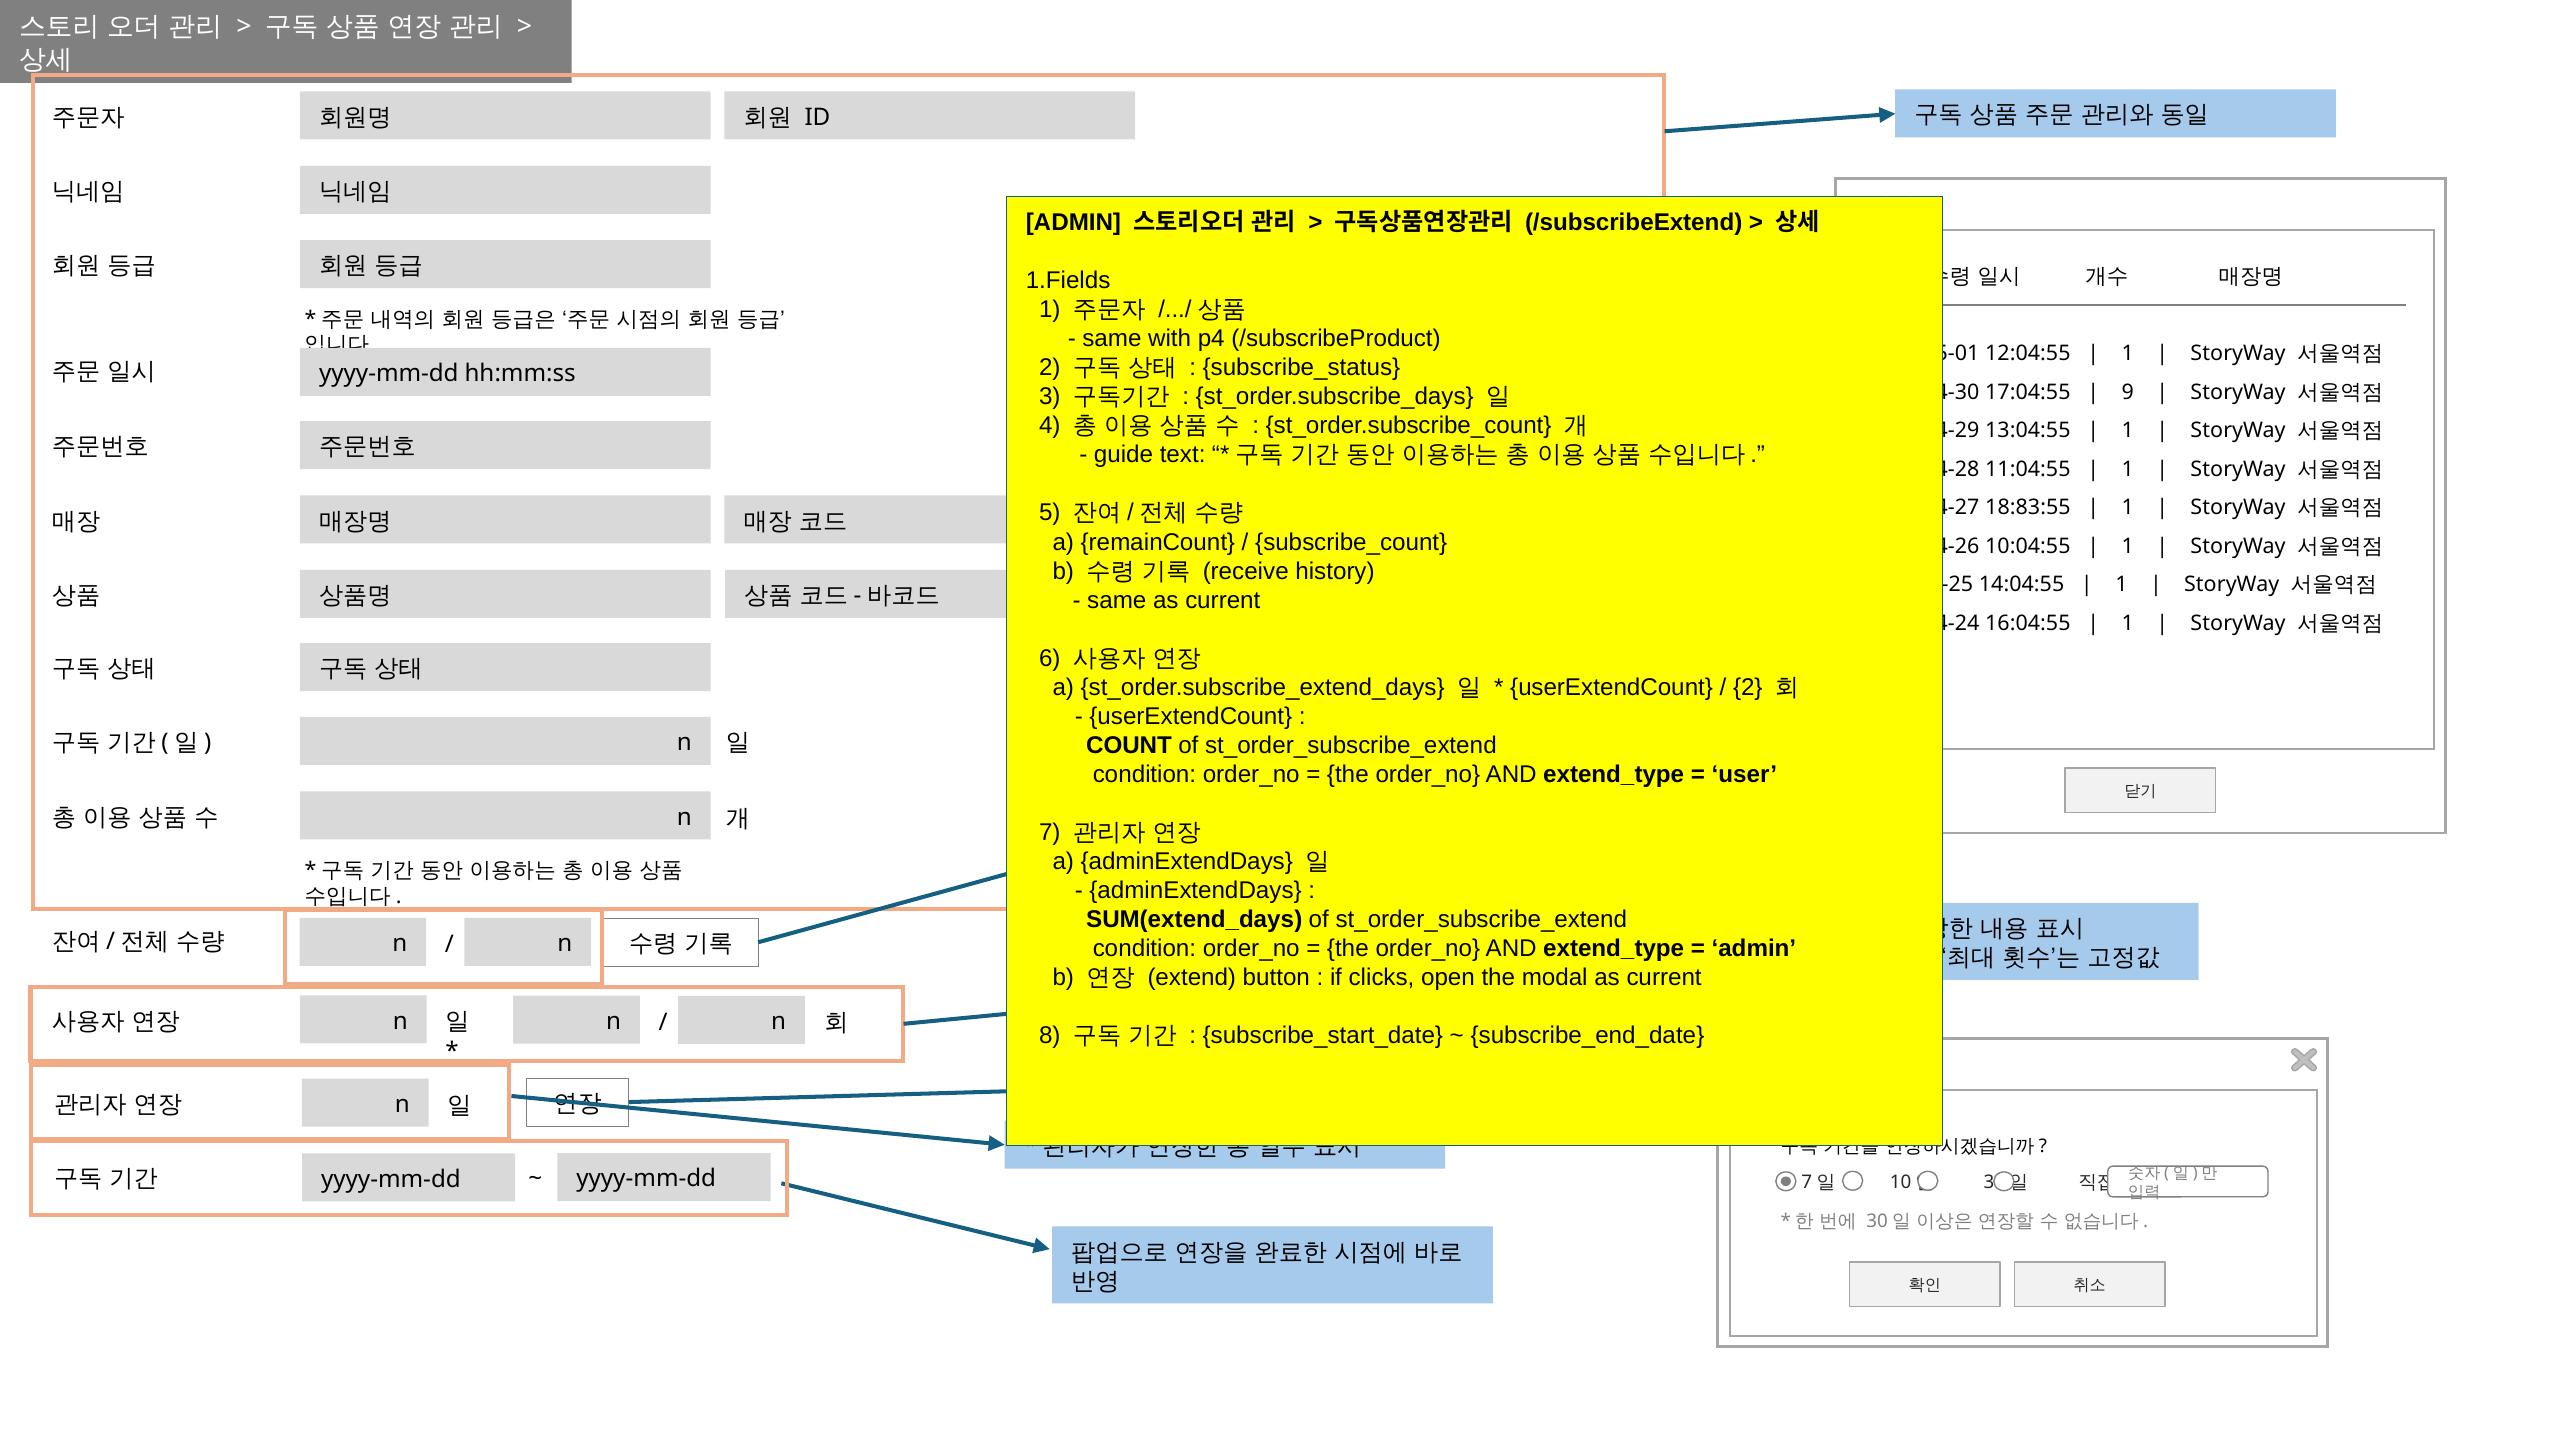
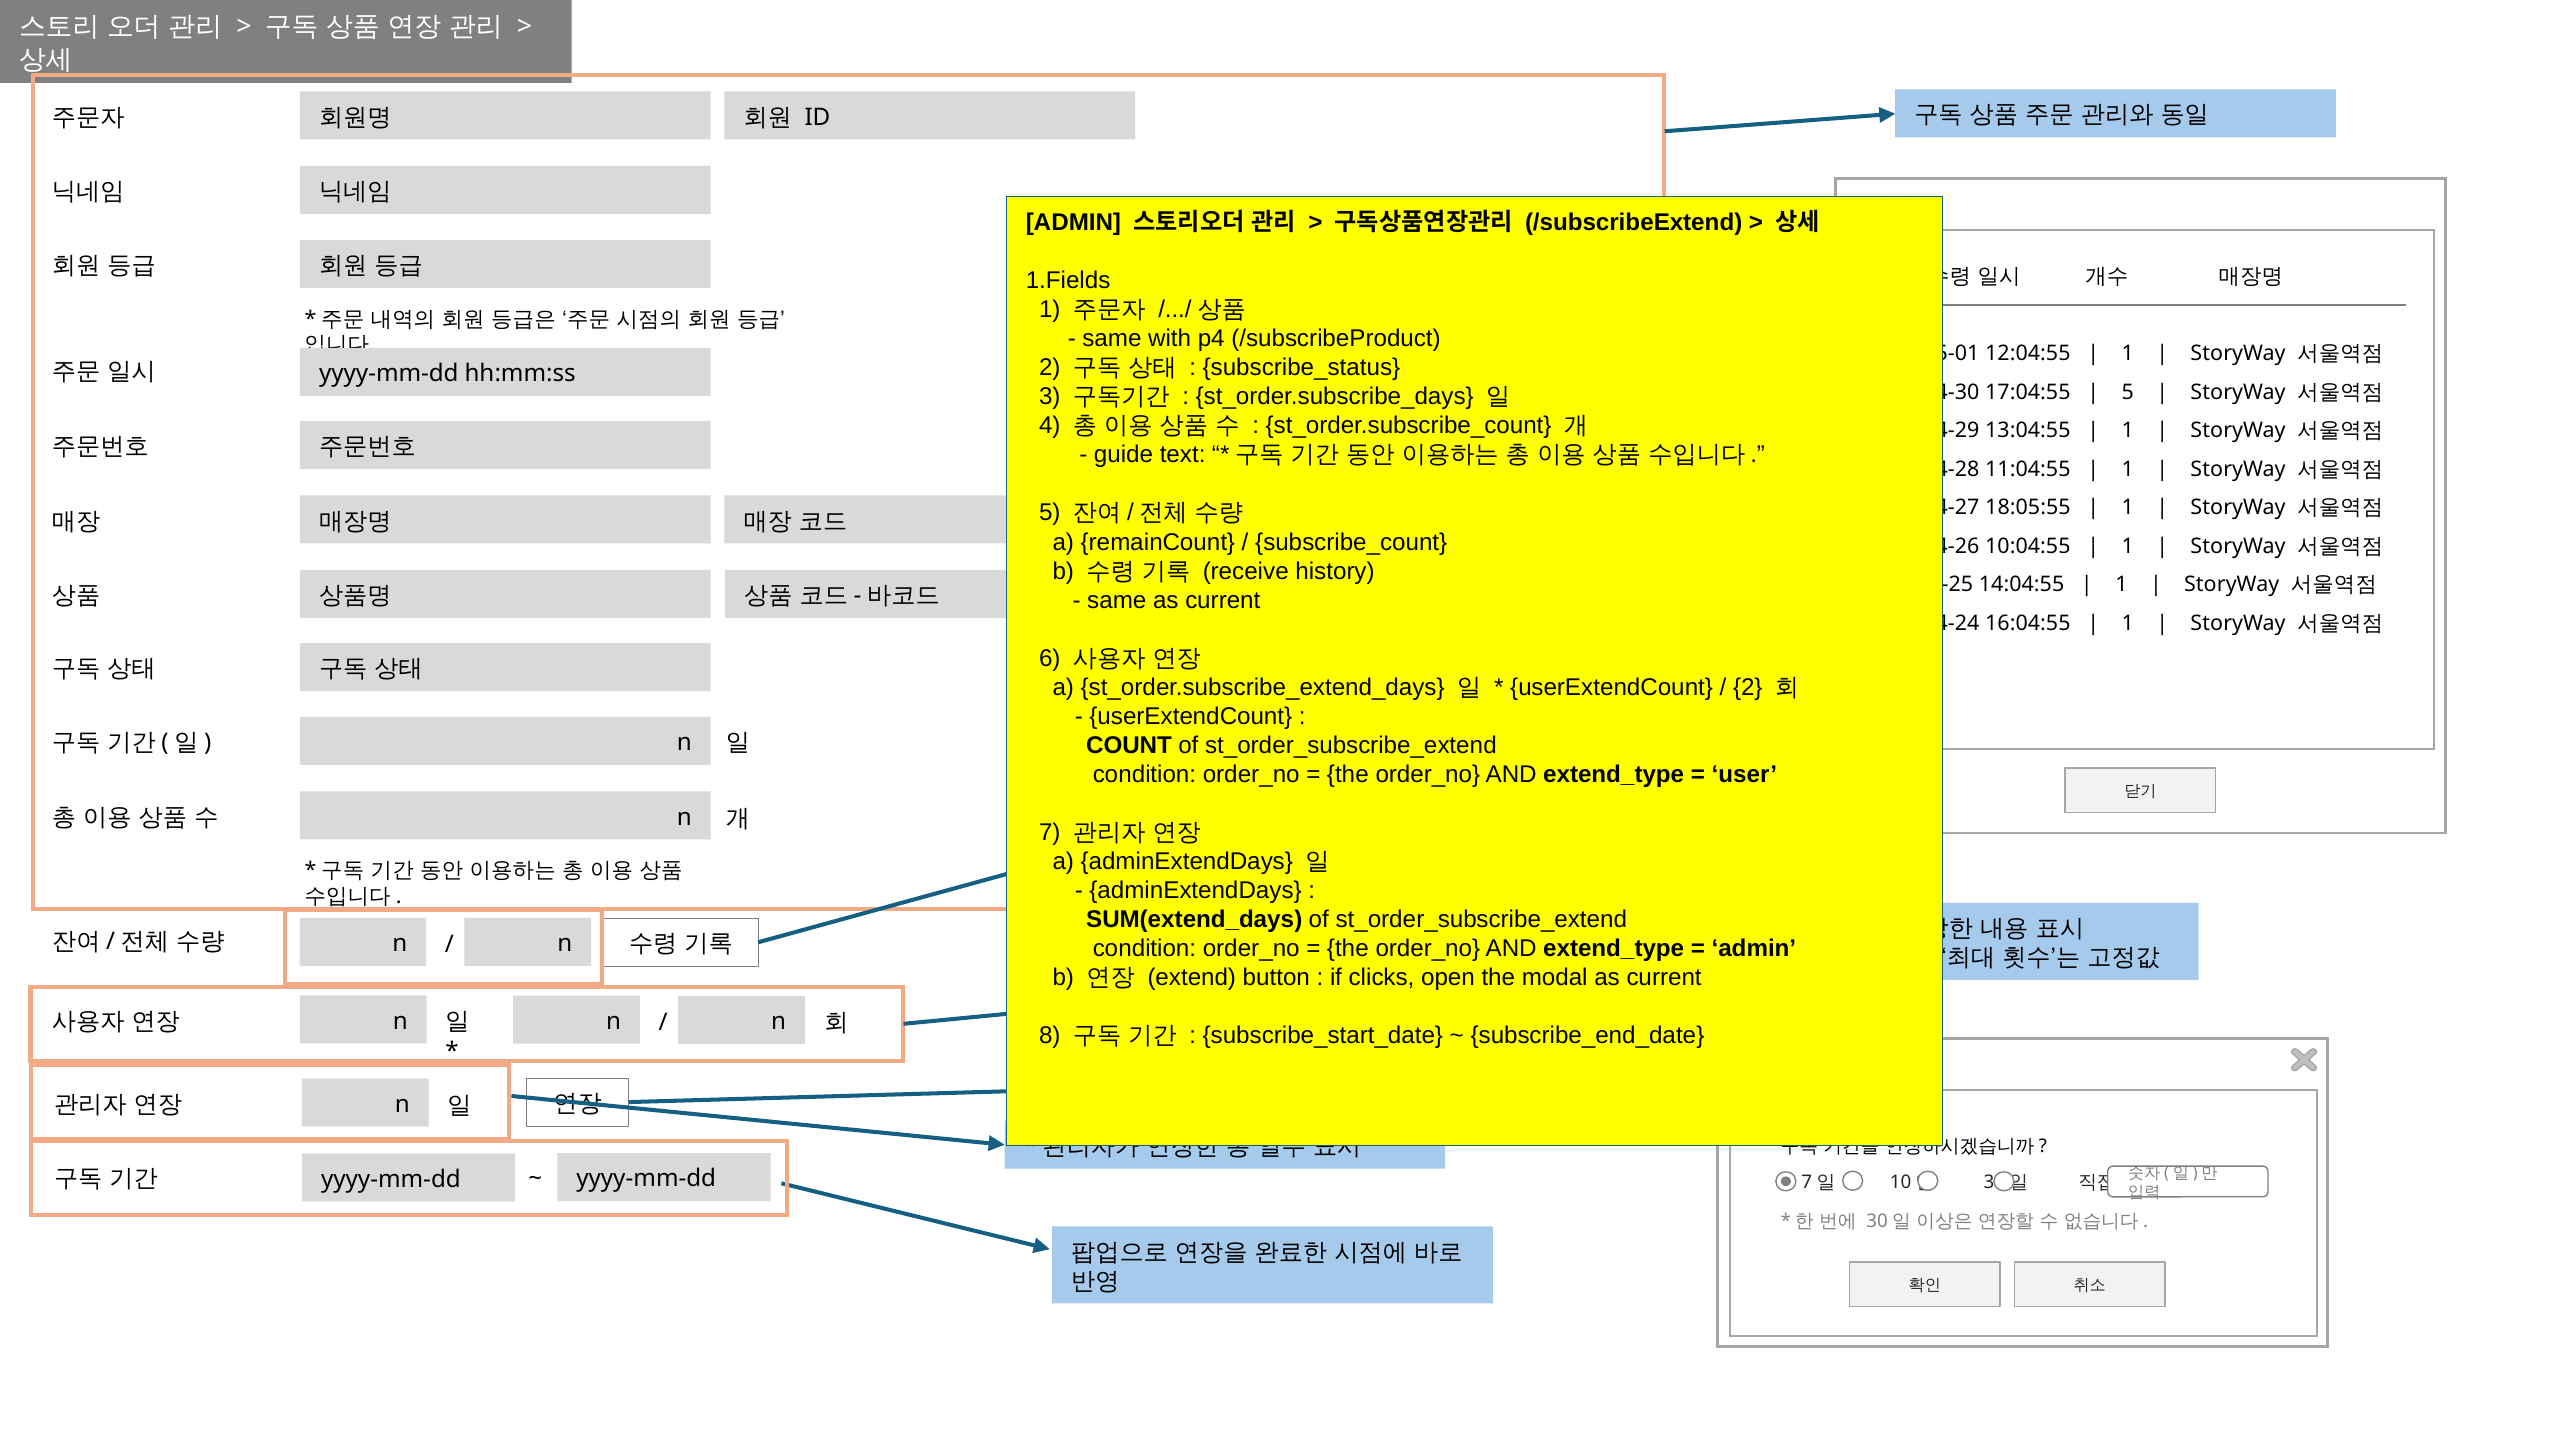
9: 9 -> 5 (2128, 392)
18:83:55: 18:83:55 -> 18:05:55 (2028, 508)
